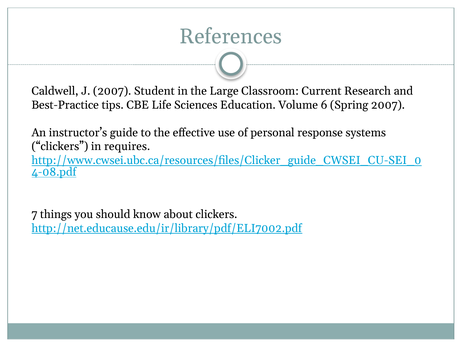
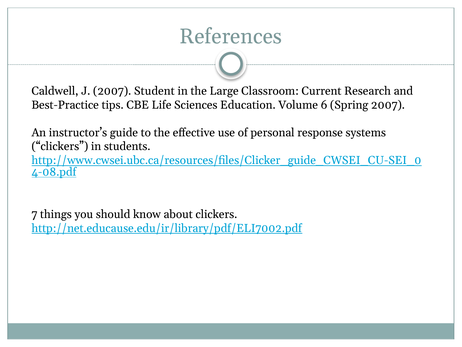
requires: requires -> students (127, 146)
